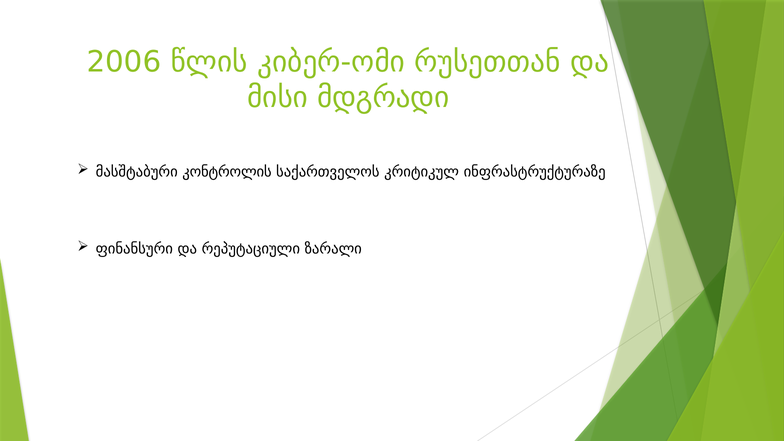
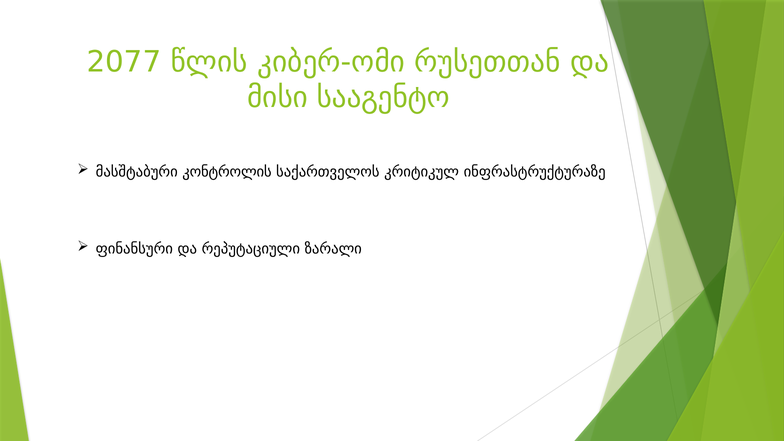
2006: 2006 -> 2077 (124, 62)
მდგრადი: მდგრადი -> სააგენტო (383, 97)
